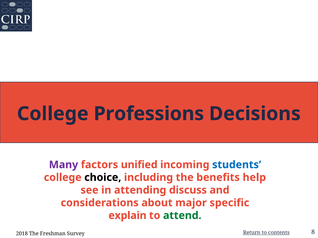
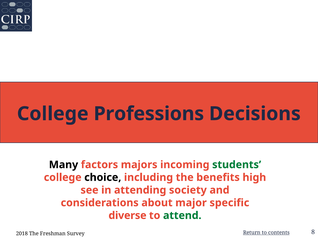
Many colour: purple -> black (64, 165)
unified: unified -> majors (139, 165)
students colour: blue -> green (237, 165)
help: help -> high (254, 178)
discuss: discuss -> society (188, 190)
explain: explain -> diverse (127, 216)
